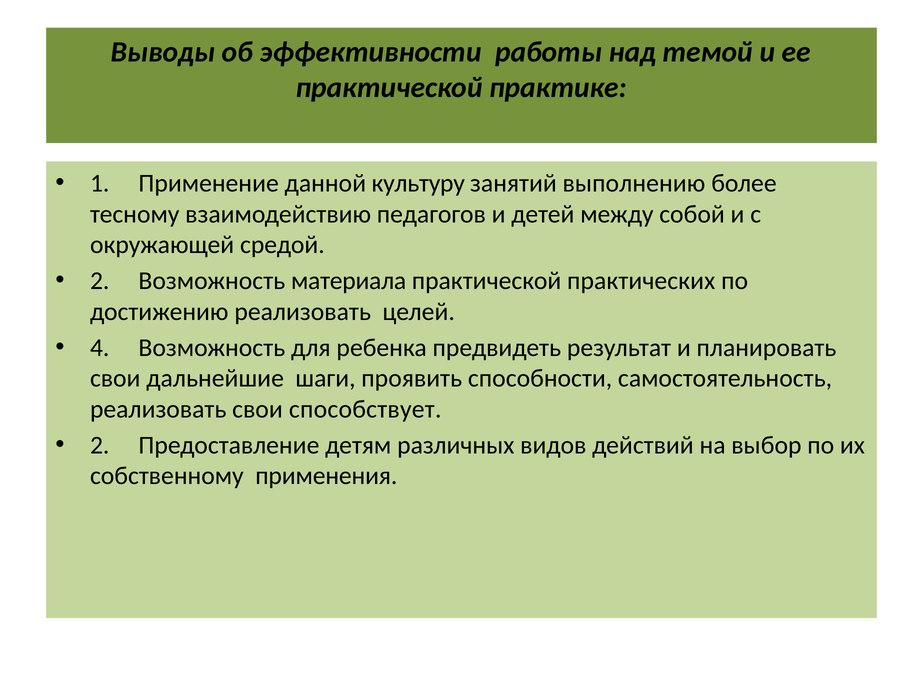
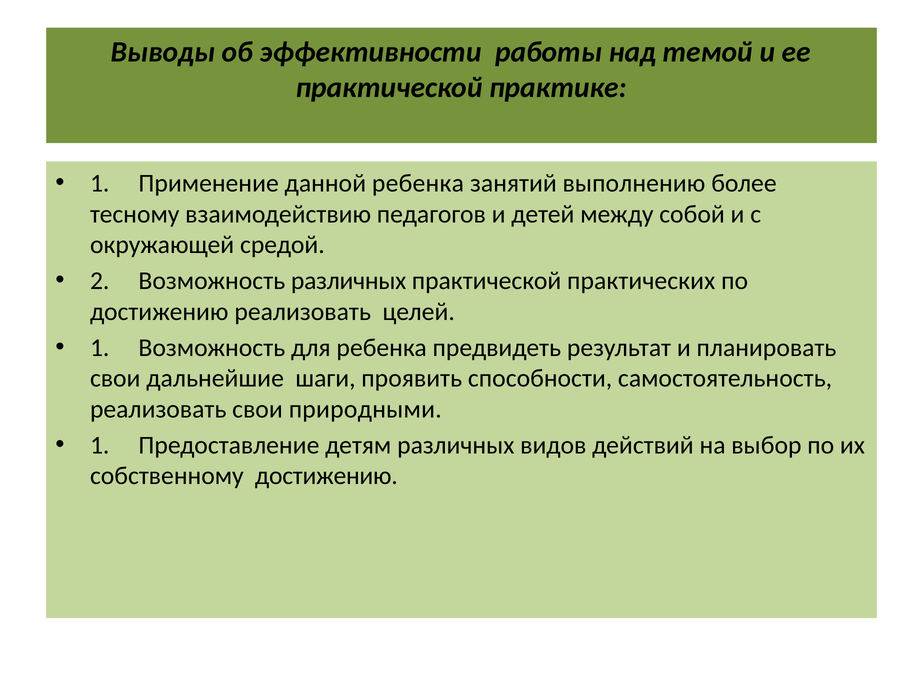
данной культуру: культуру -> ребенка (418, 183)
Возможность материала: материала -> различных (349, 281)
4: 4 -> 1 (100, 348)
способствует: способствует -> природными (365, 409)
2: 2 -> 1 (100, 445)
собственному применения: применения -> достижению (326, 476)
